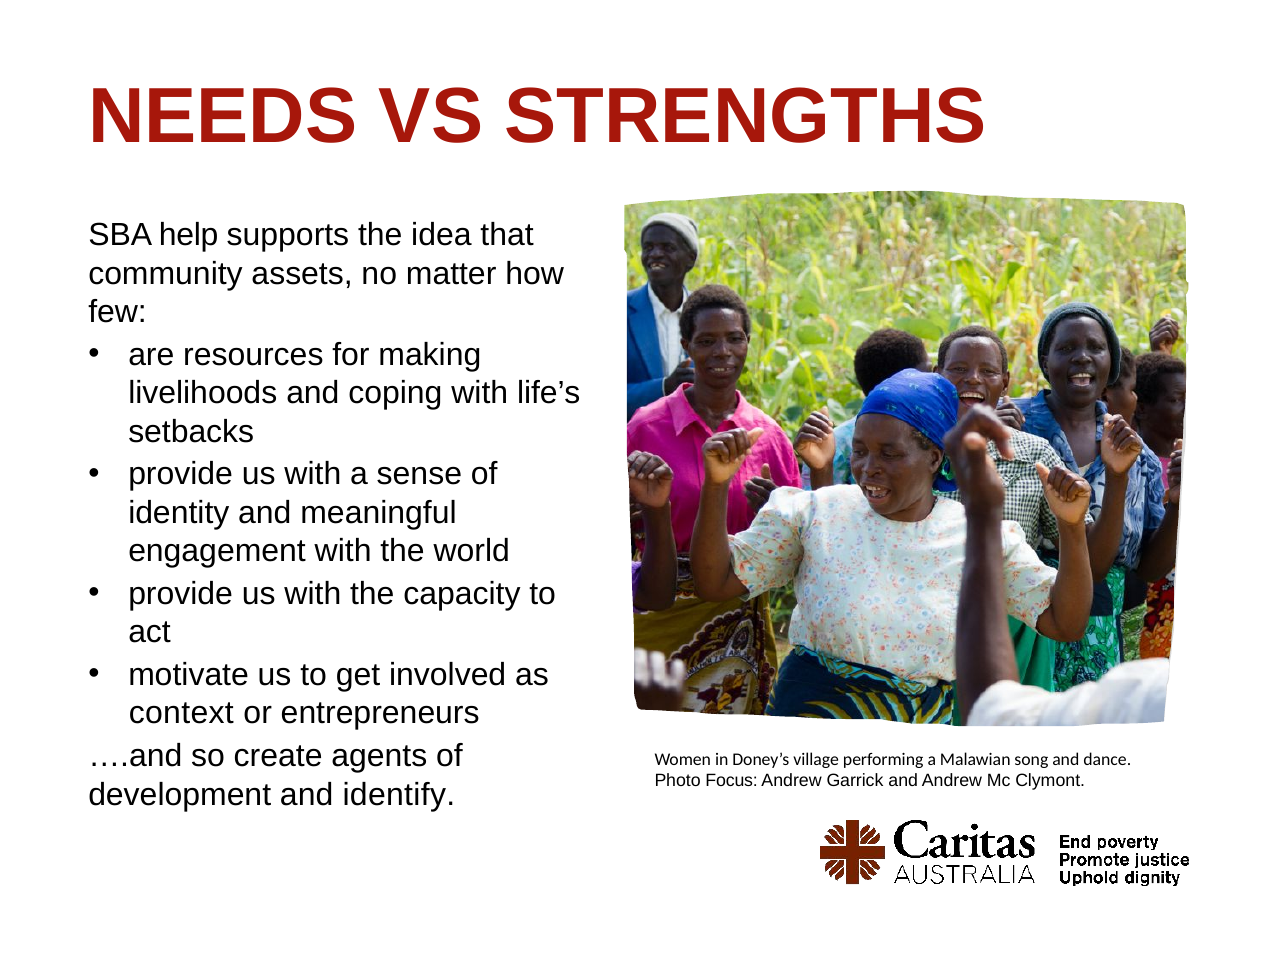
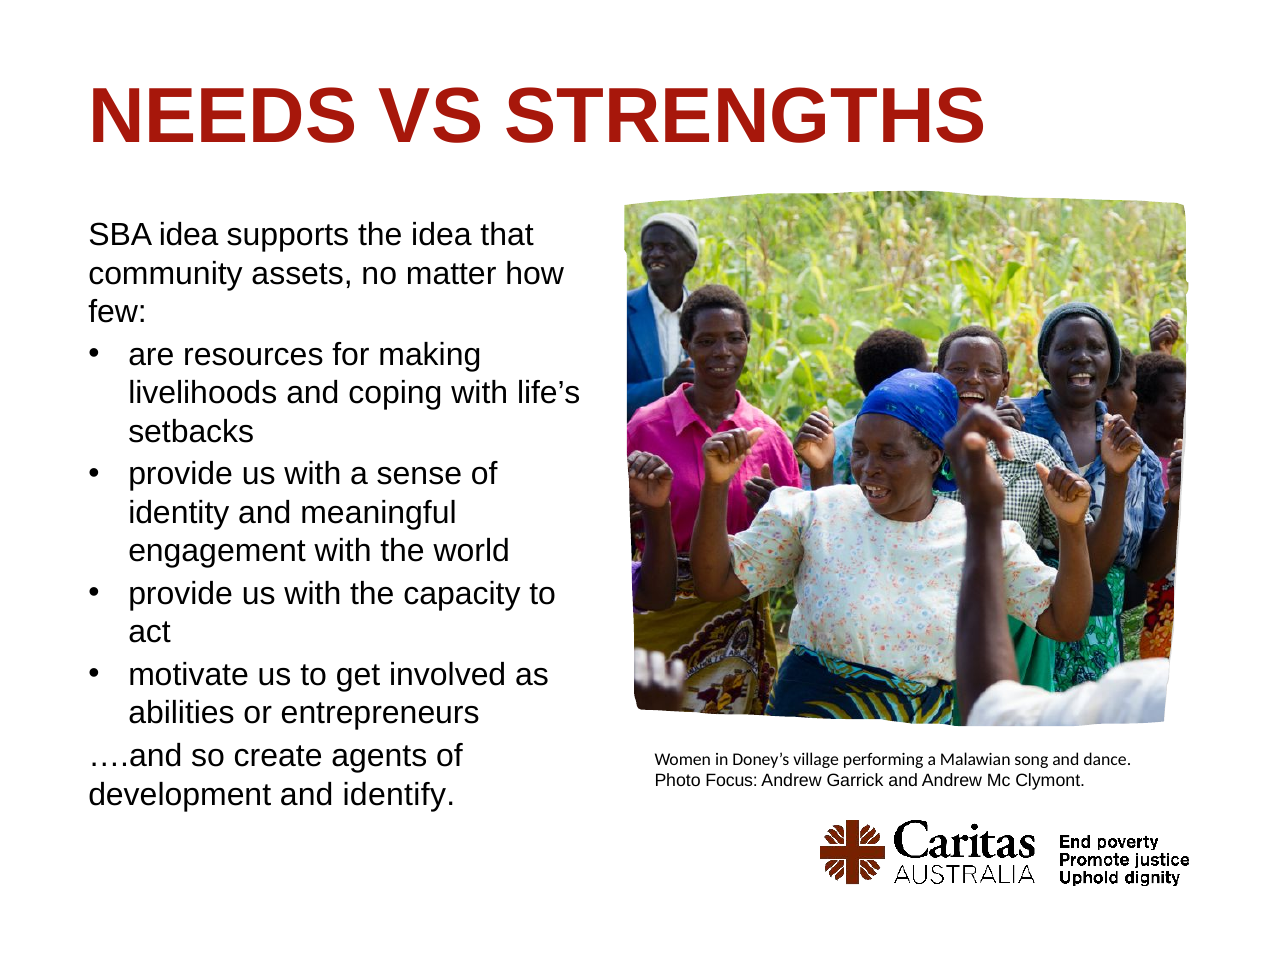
SBA help: help -> idea (189, 235)
context: context -> abilities (181, 714)
